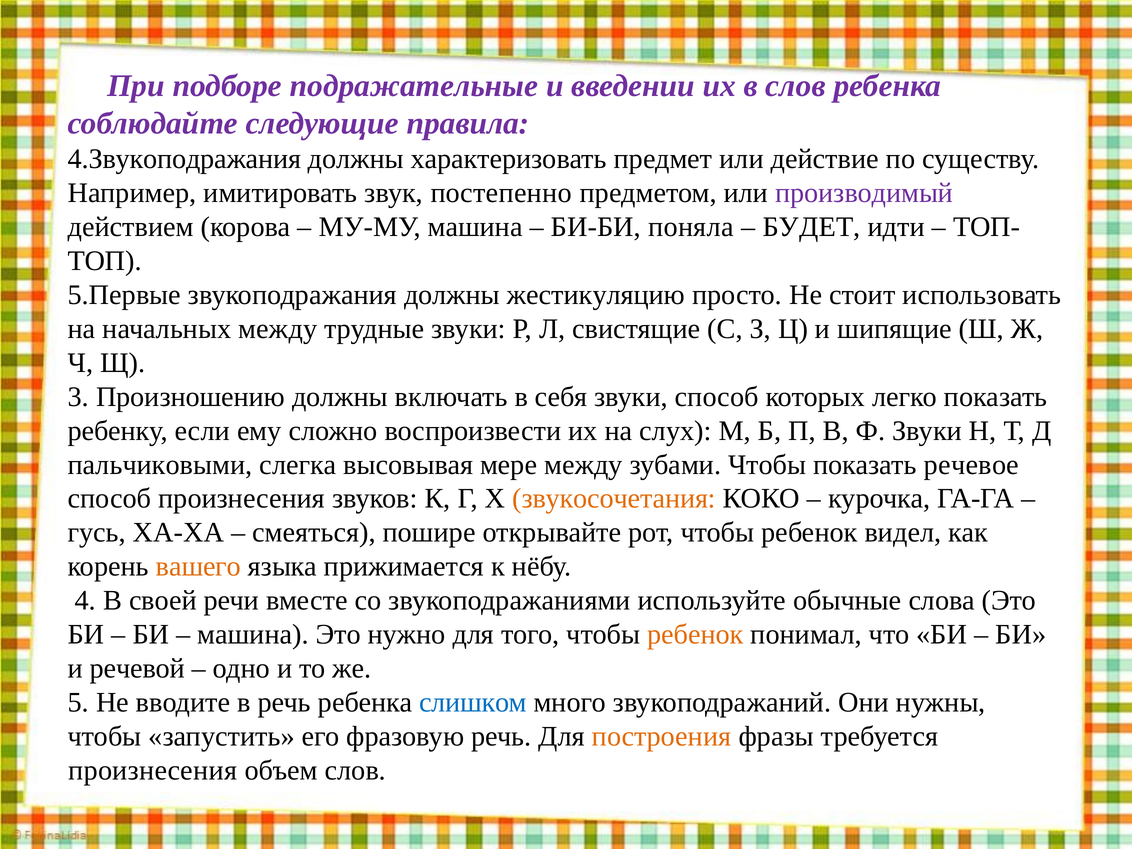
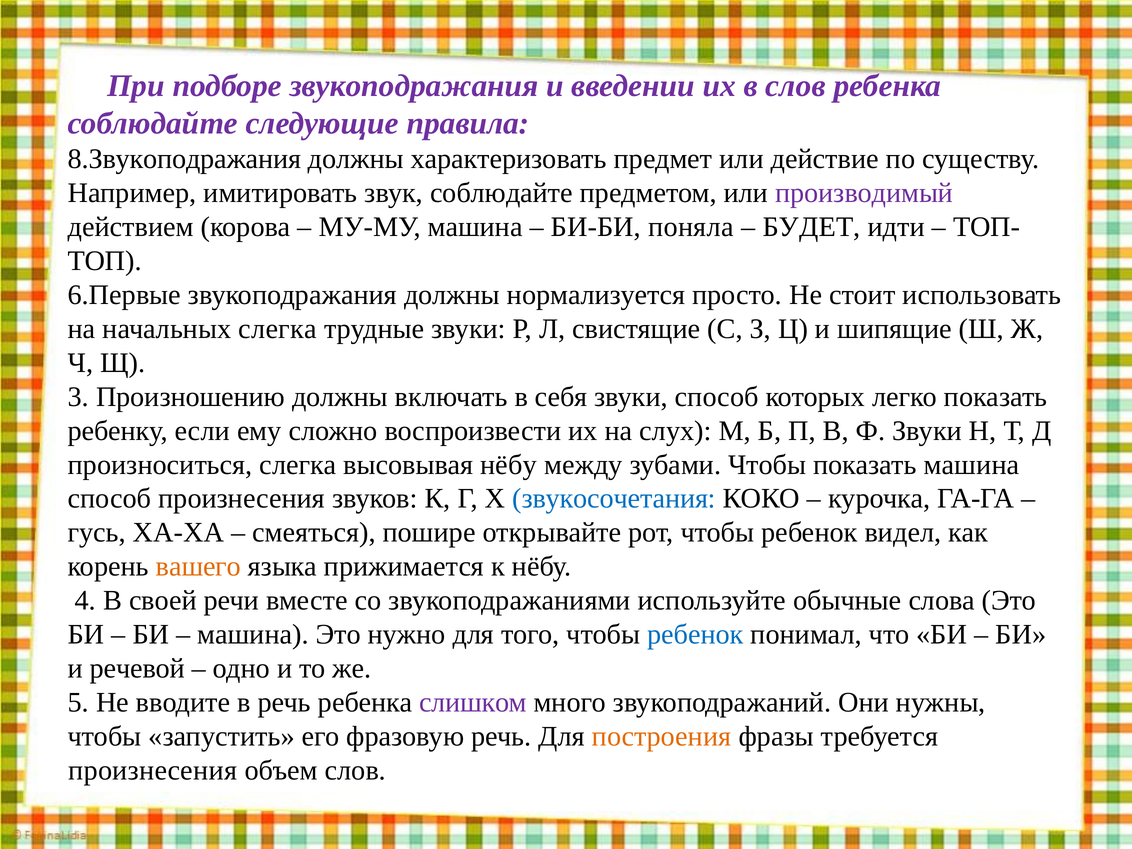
подборе подражательные: подражательные -> звукоподражания (414, 86)
4.Звукоподражания: 4.Звукоподражания -> 8.Звукоподражания (184, 159)
звук постепенно: постепенно -> соблюдайте (501, 193)
5.Первые: 5.Первые -> 6.Первые (124, 295)
жестикуляцию: жестикуляцию -> нормализуется (596, 295)
начальных между: между -> слегка (278, 329)
пальчиковыми: пальчиковыми -> произноситься (160, 465)
высовывая мере: мере -> нёбу (509, 465)
показать речевое: речевое -> машина (971, 465)
звукосочетания colour: orange -> blue (614, 499)
ребенок colour: orange -> blue (695, 634)
слишком colour: blue -> purple (473, 702)
